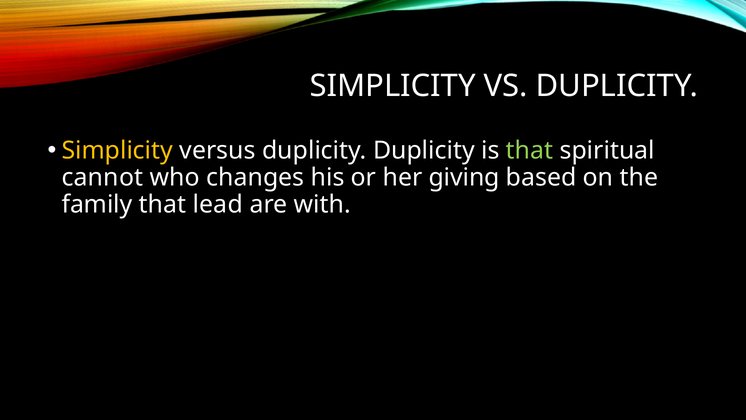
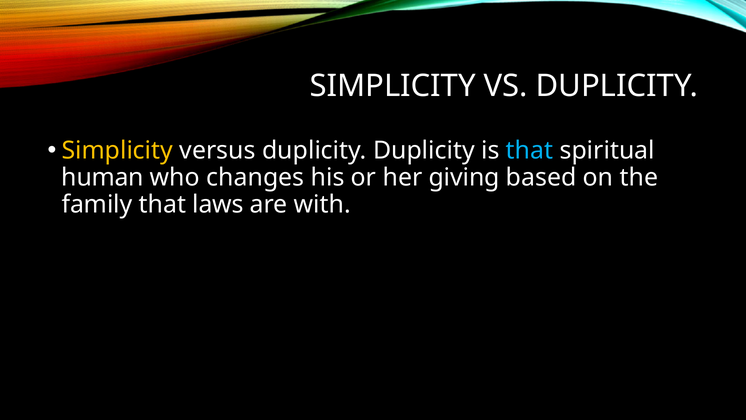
that colour: light green -> light blue (530, 150)
cannot: cannot -> human (103, 177)
lead: lead -> laws (218, 204)
